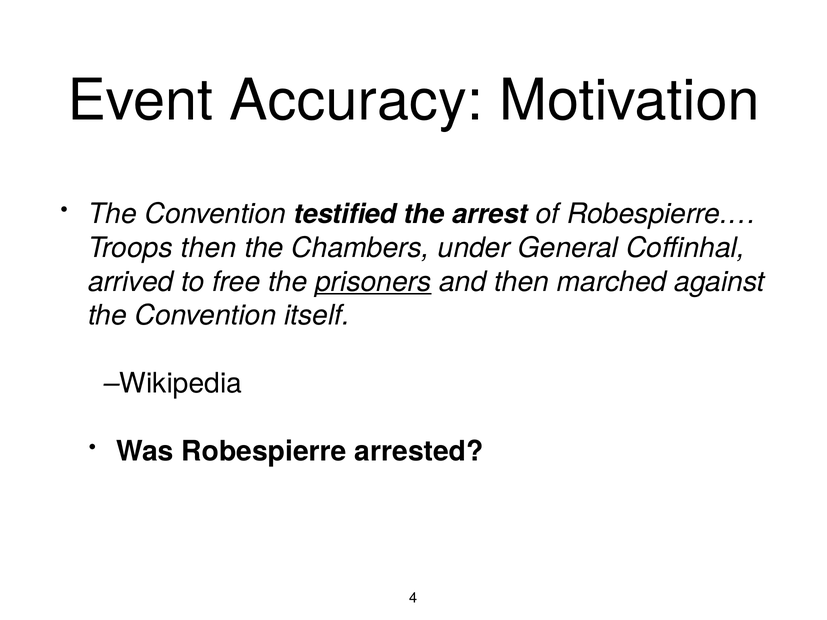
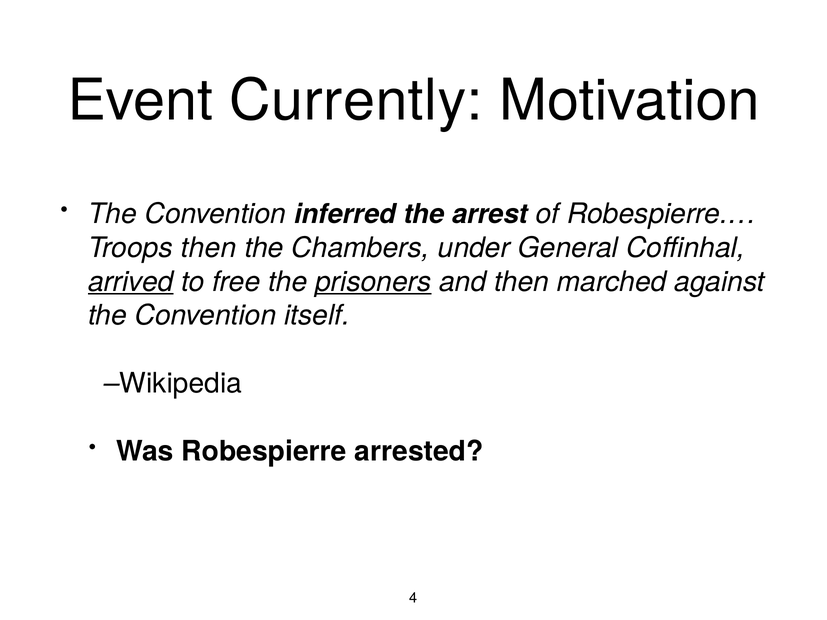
Accuracy: Accuracy -> Currently (356, 101)
testified: testified -> inferred (345, 214)
arrived underline: none -> present (131, 282)
